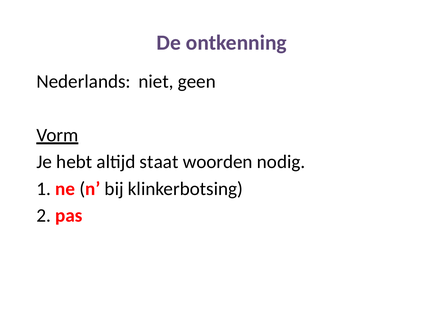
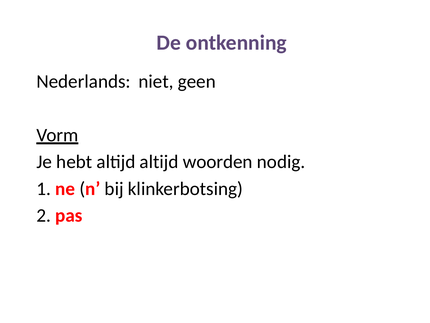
altijd staat: staat -> altijd (159, 162)
